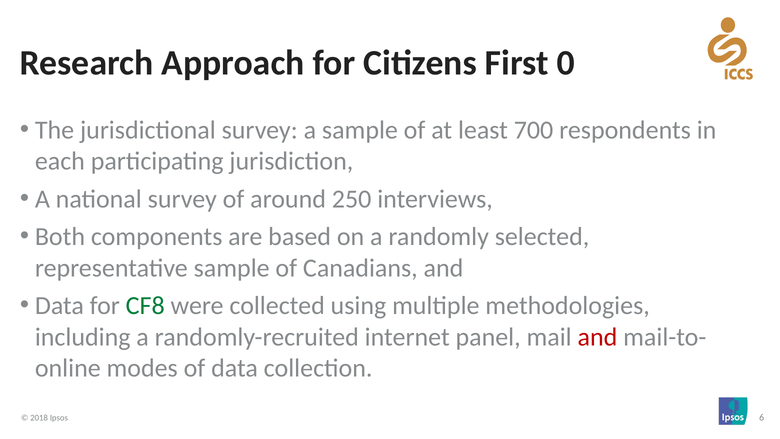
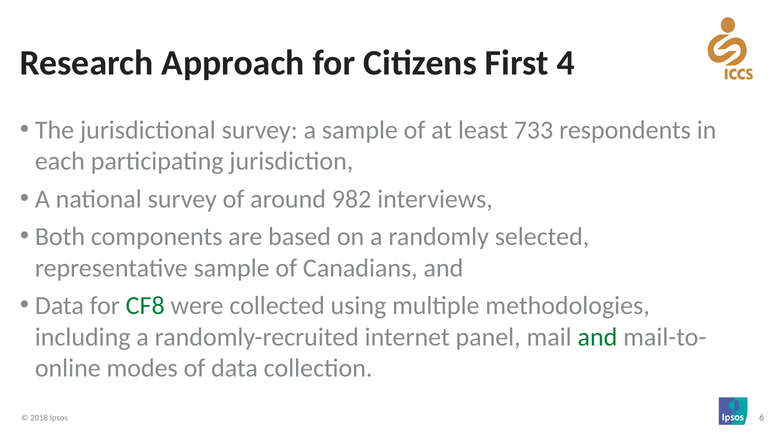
0: 0 -> 4 (566, 63)
700: 700 -> 733 (534, 130)
250: 250 -> 982 (352, 199)
and colour: red -> green (597, 337)
